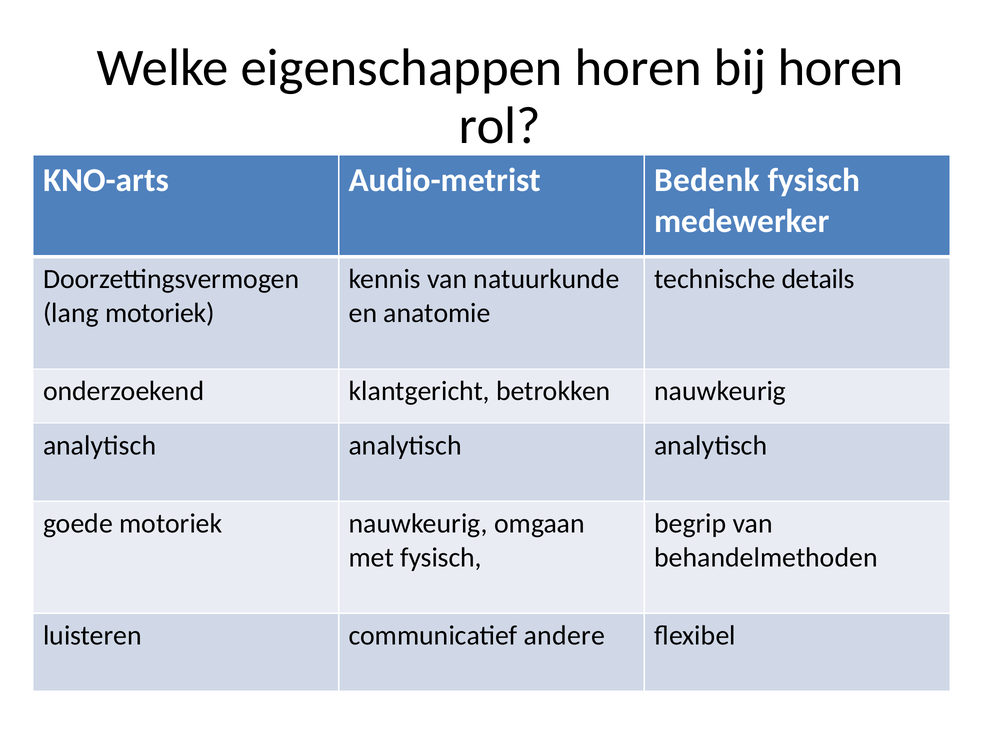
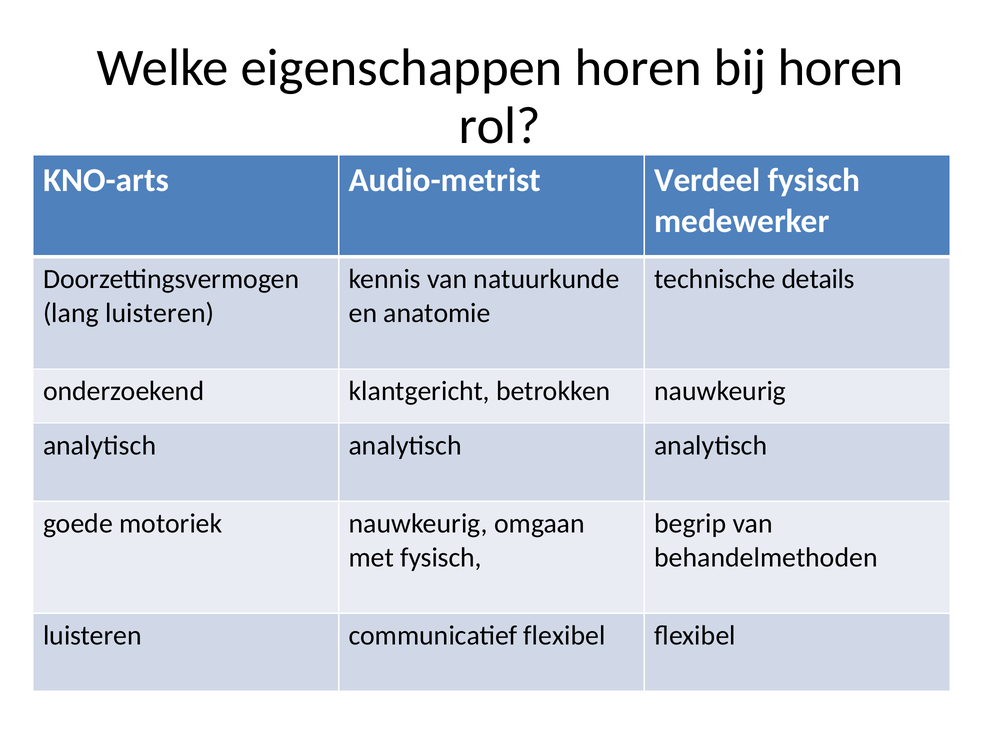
Bedenk: Bedenk -> Verdeel (707, 180)
lang motoriek: motoriek -> luisteren (160, 313)
communicatief andere: andere -> flexibel (565, 636)
